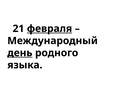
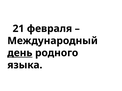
февраля underline: present -> none (49, 29)
